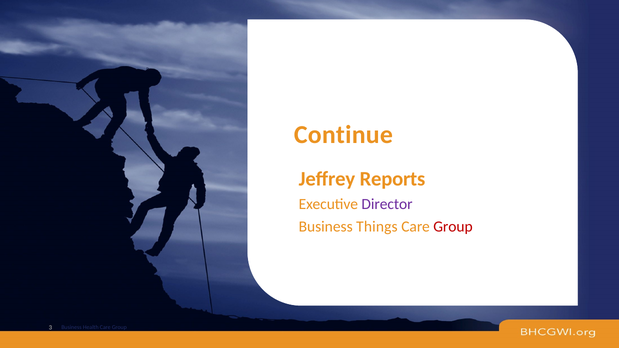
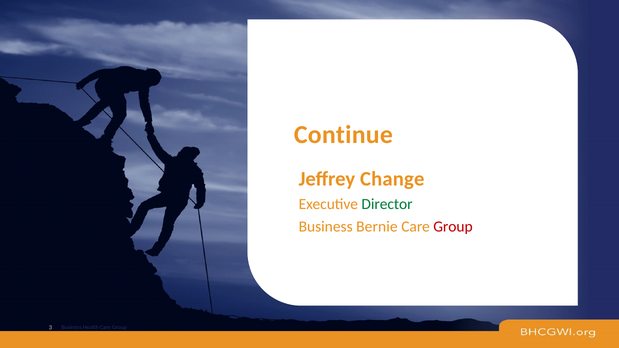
Reports: Reports -> Change (392, 179)
Director colour: purple -> green (387, 204)
Things: Things -> Bernie (377, 227)
